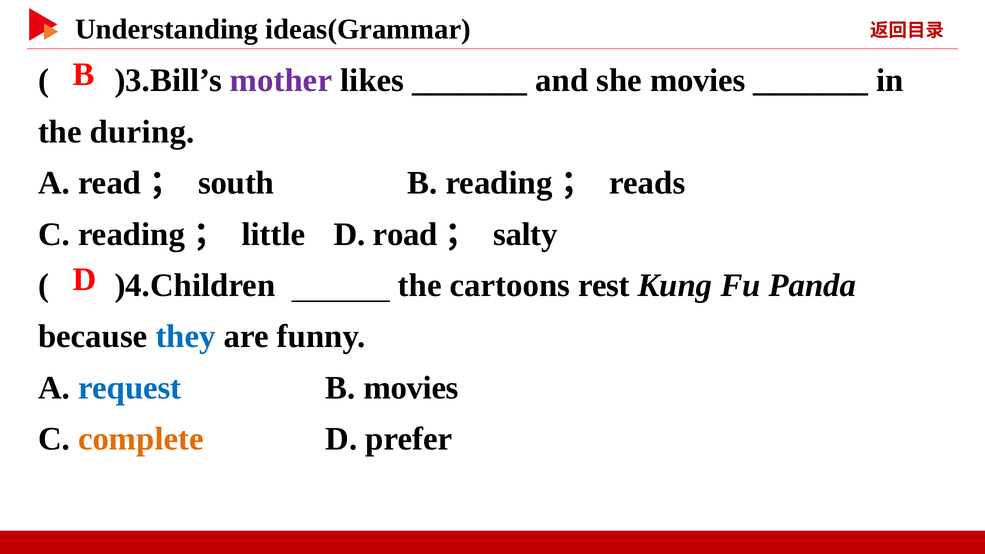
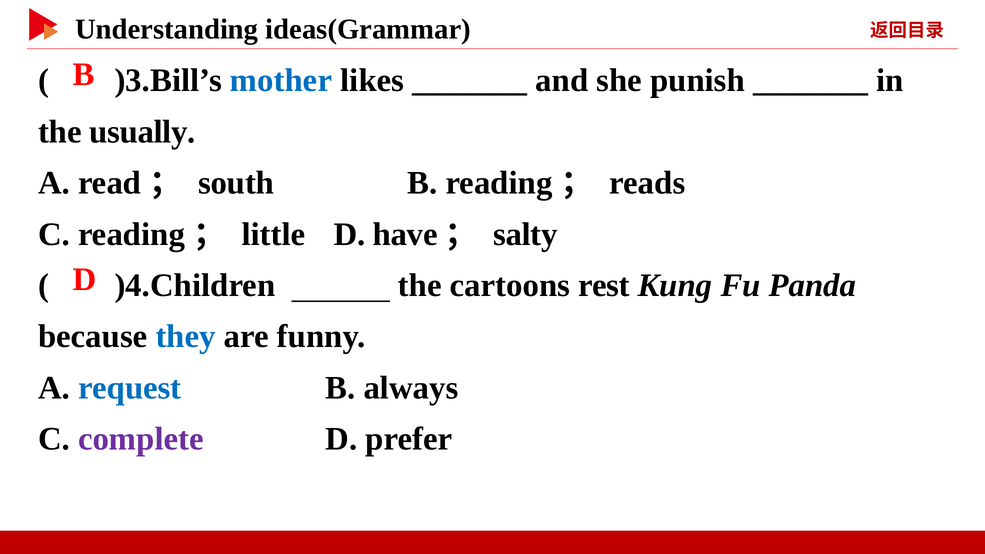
mother colour: purple -> blue (281, 81)
she movies: movies -> punish (698, 81)
during: during -> usually (142, 132)
road: road -> have (405, 234)
B movies: movies -> always (411, 388)
complete colour: orange -> purple (141, 439)
